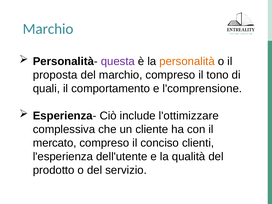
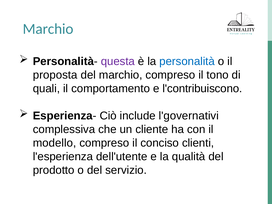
personalità colour: orange -> blue (187, 61)
l'comprensione: l'comprensione -> l'contribuiscono (202, 88)
l'ottimizzare: l'ottimizzare -> l'governativi (189, 116)
mercato: mercato -> modello (55, 143)
